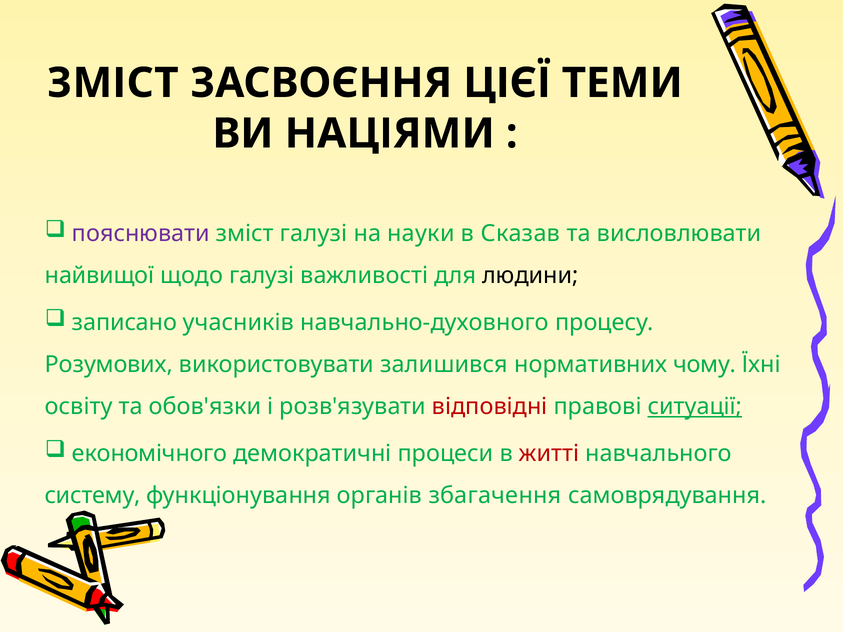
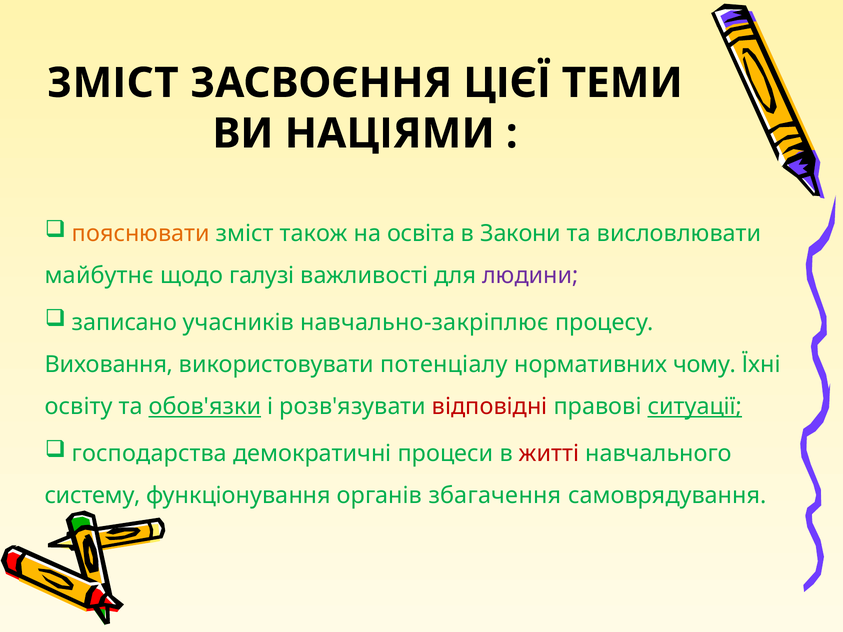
пояснювати colour: purple -> orange (141, 234)
зміст галузі: галузі -> також (314, 234)
науки: науки -> освіта (421, 234)
Сказав: Сказав -> Закони (521, 234)
найвищої: найвищої -> майбутнє (99, 276)
людини colour: black -> purple (530, 276)
навчально-духовного: навчально-духовного -> навчально-закріплює (424, 323)
Розумових: Розумових -> Виховання (109, 365)
залишився: залишився -> потенціалу (444, 365)
обов'язки underline: none -> present (205, 407)
економічного: економічного -> господарства (149, 454)
